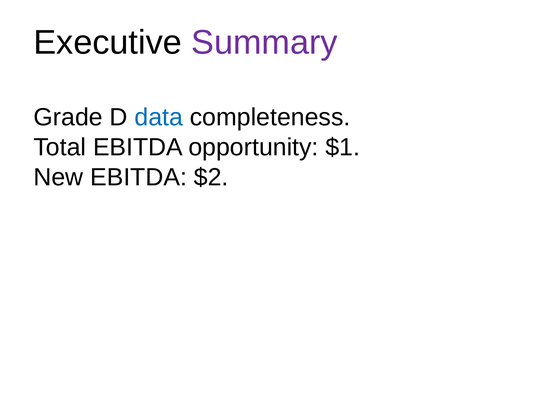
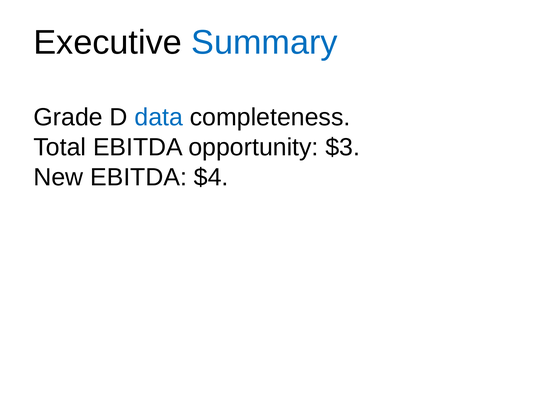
Summary colour: purple -> blue (264, 43)
$1: $1 -> $3 (343, 147)
$2: $2 -> $4 (211, 177)
